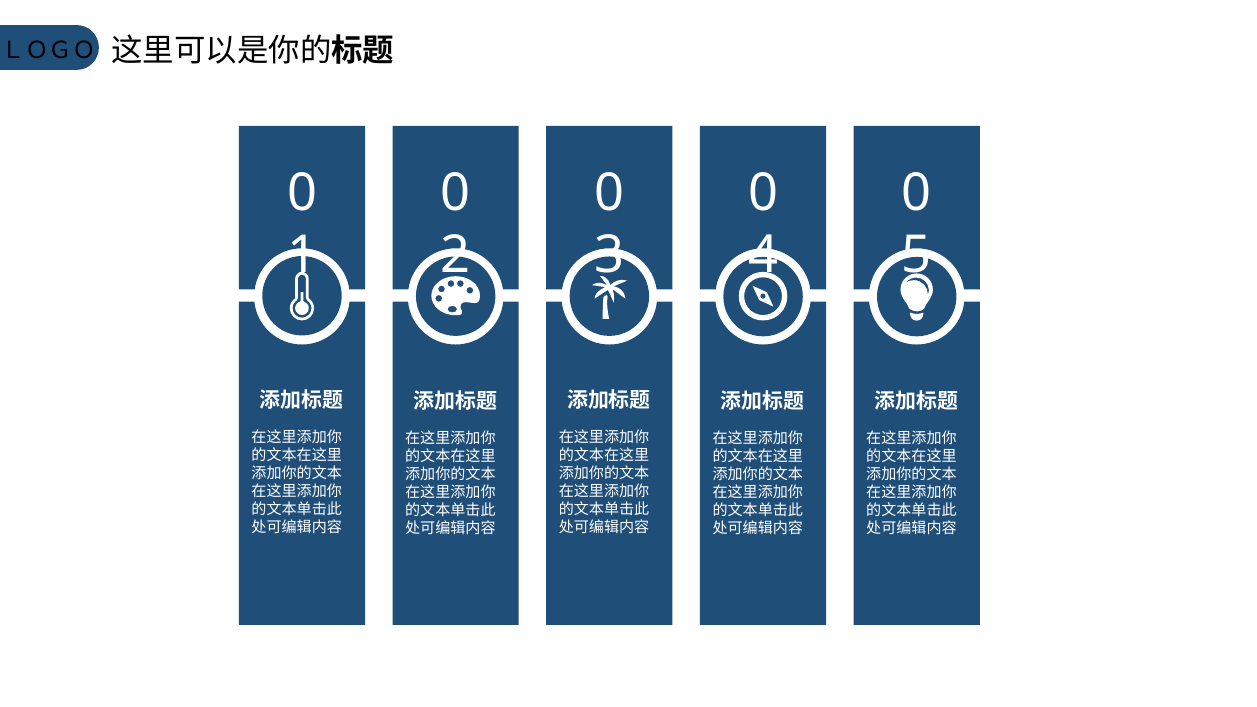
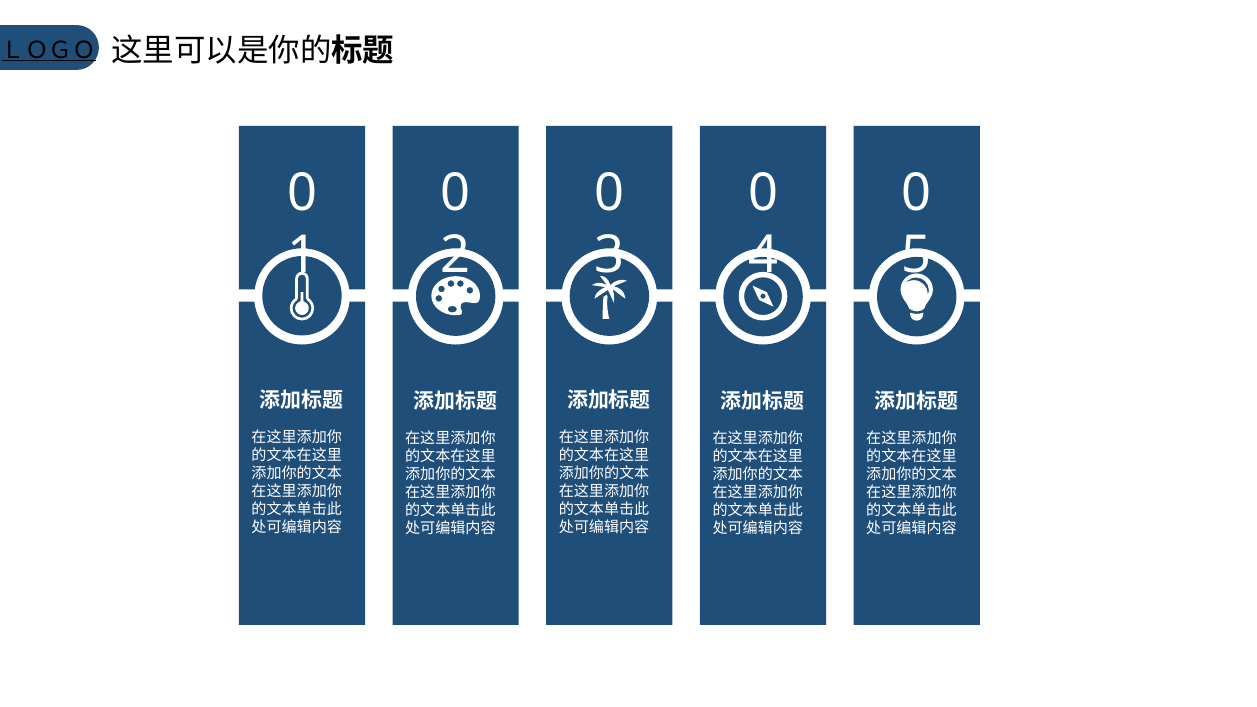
ＬＯＧＯ underline: none -> present (49, 50)
